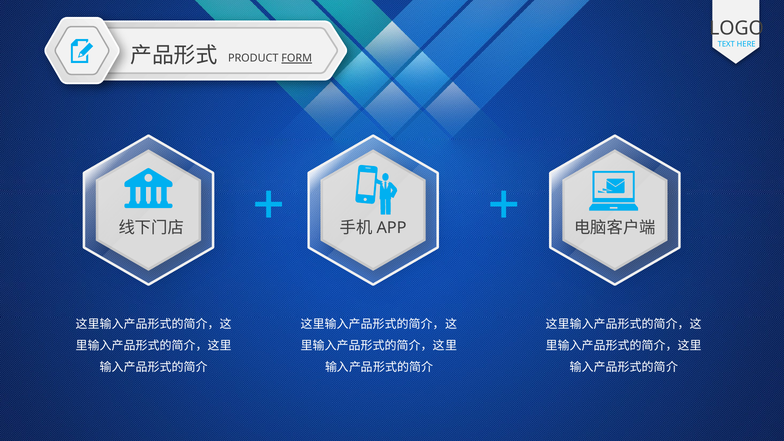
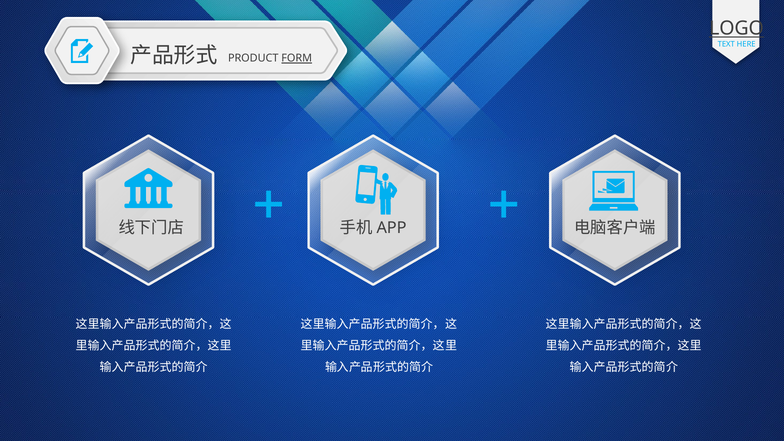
LOGO underline: none -> present (737, 28)
